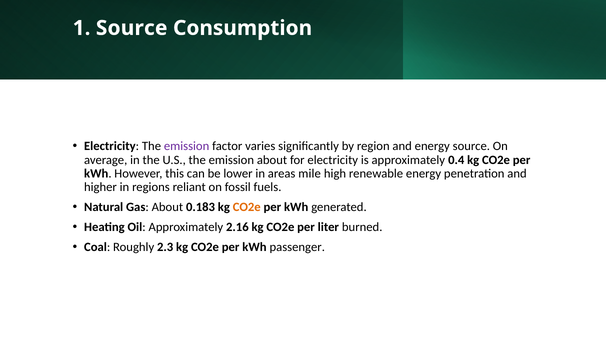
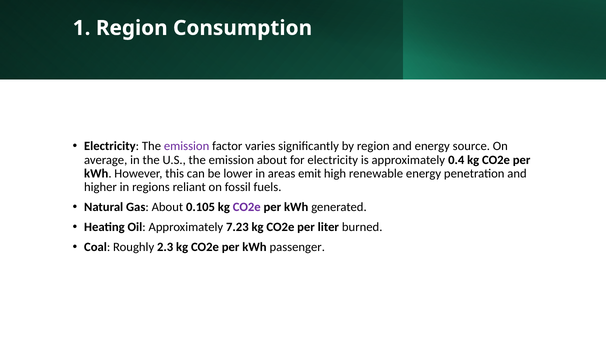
1 Source: Source -> Region (132, 28)
mile: mile -> emit (310, 174)
0.183: 0.183 -> 0.105 (201, 207)
CO2e colour: orange -> purple (247, 207)
2.16: 2.16 -> 7.23 (237, 227)
